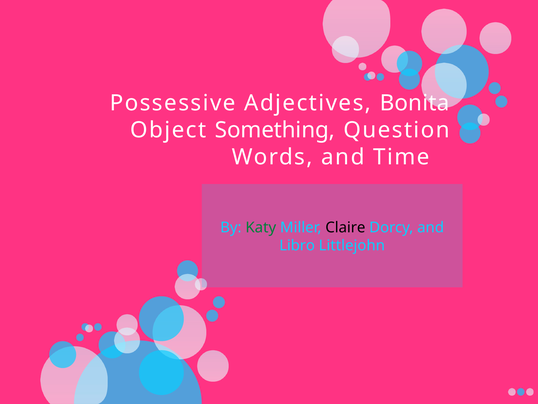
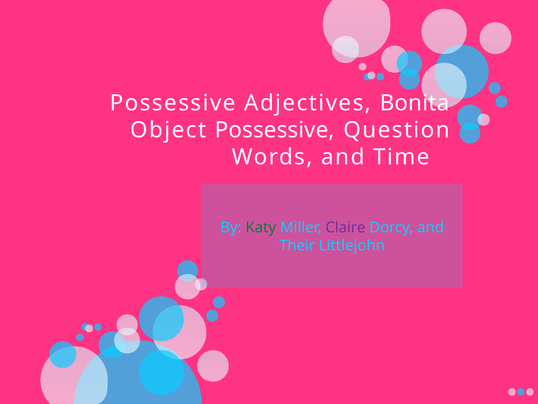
Object Something: Something -> Possessive (275, 130)
Claire colour: black -> purple (345, 227)
Libro: Libro -> Their (297, 245)
